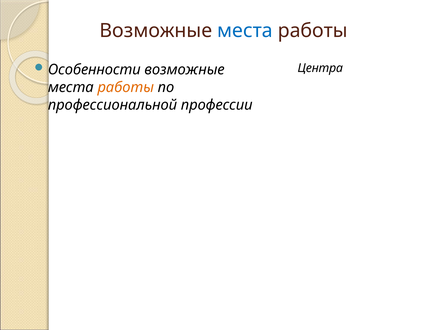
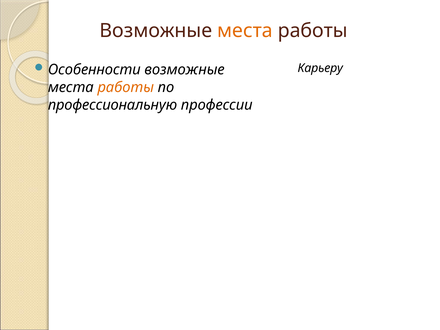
места colour: blue -> orange (245, 31)
Центра: Центра -> Карьеру (320, 68)
профессиональной: профессиональной -> профессиональную (113, 105)
